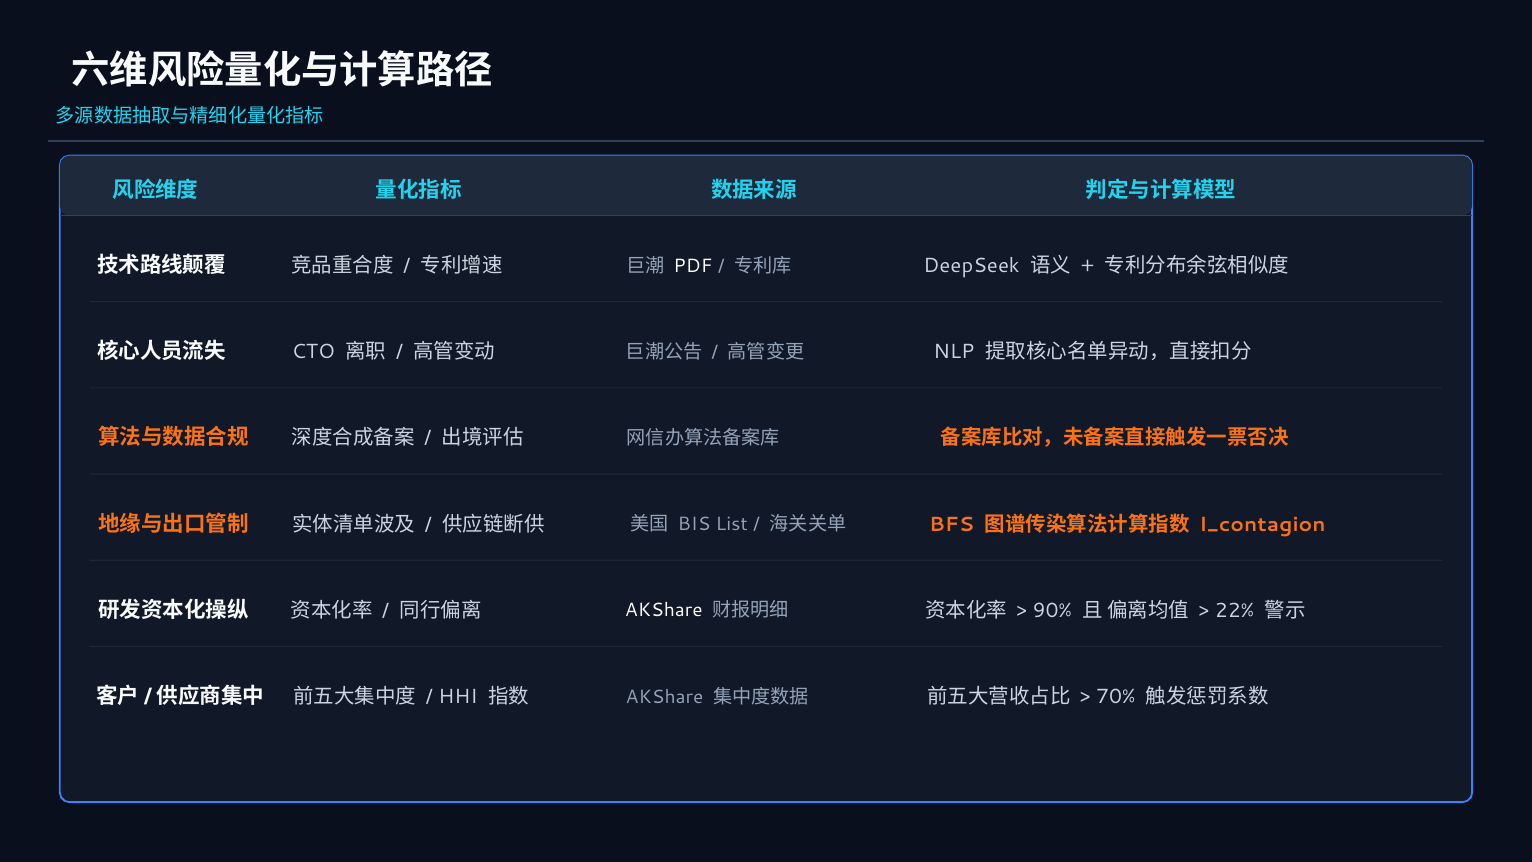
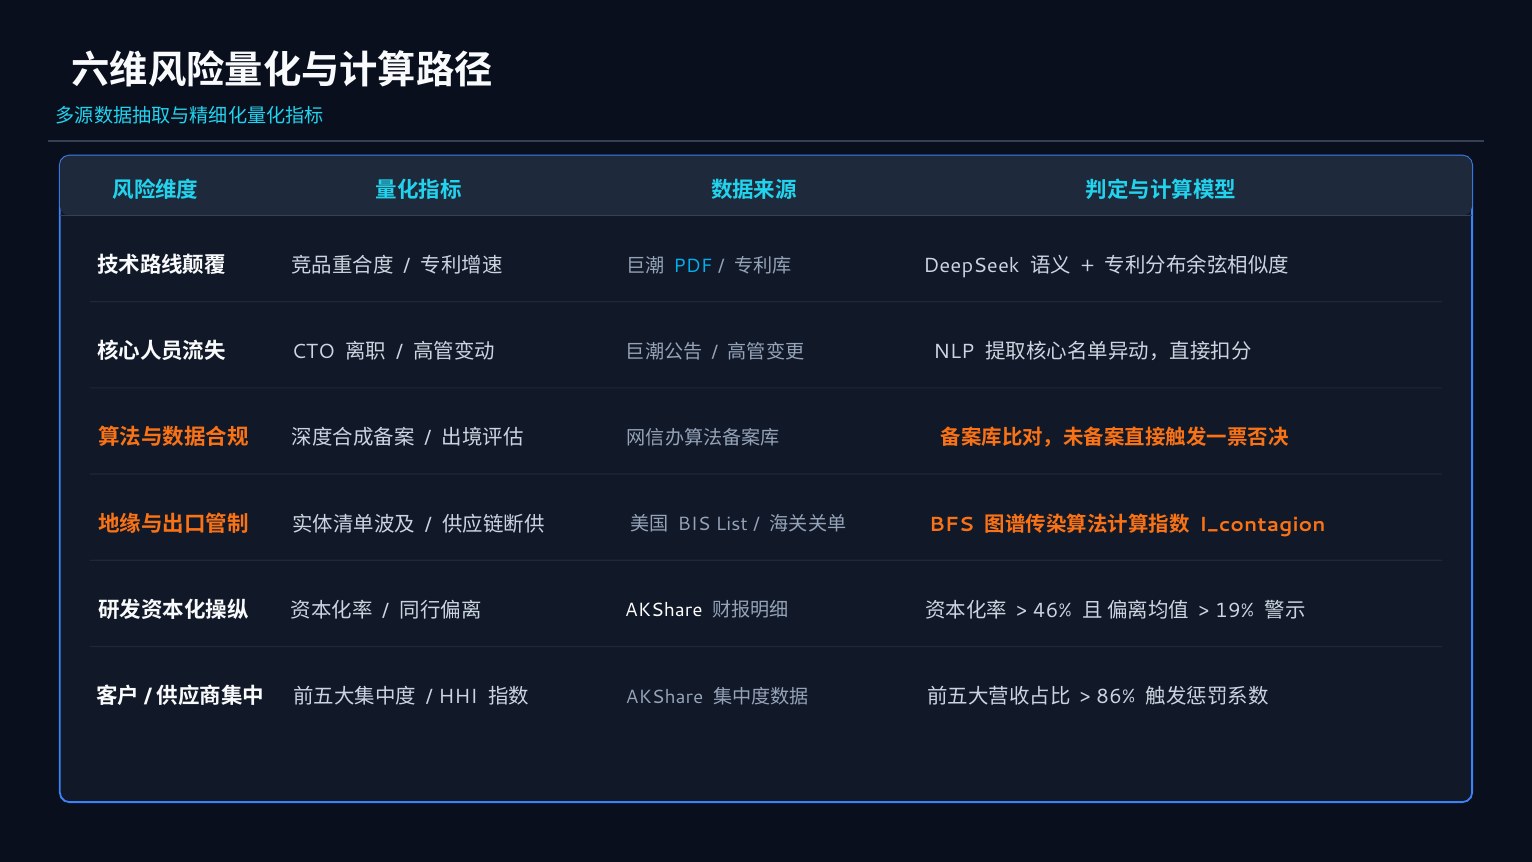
PDF colour: white -> light blue (693, 266)
90%: 90% -> 46% (1052, 610)
22%: 22% -> 19% (1234, 610)
70%: 70% -> 86% (1116, 697)
